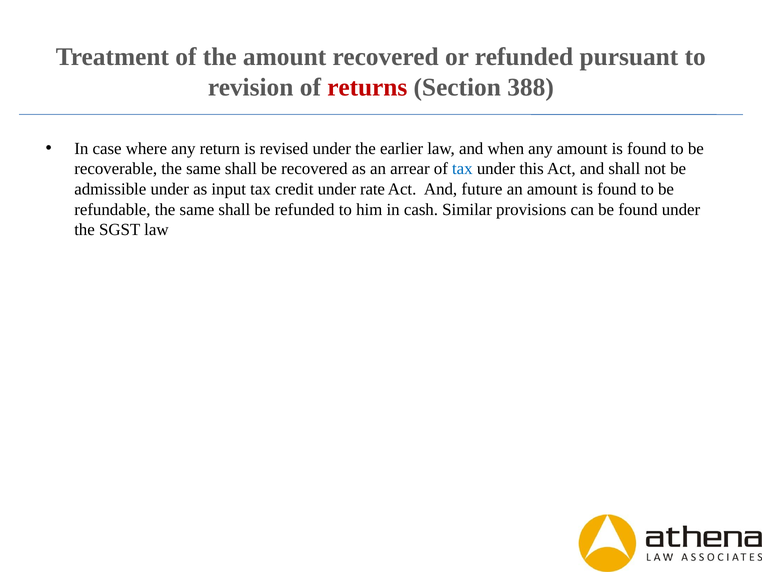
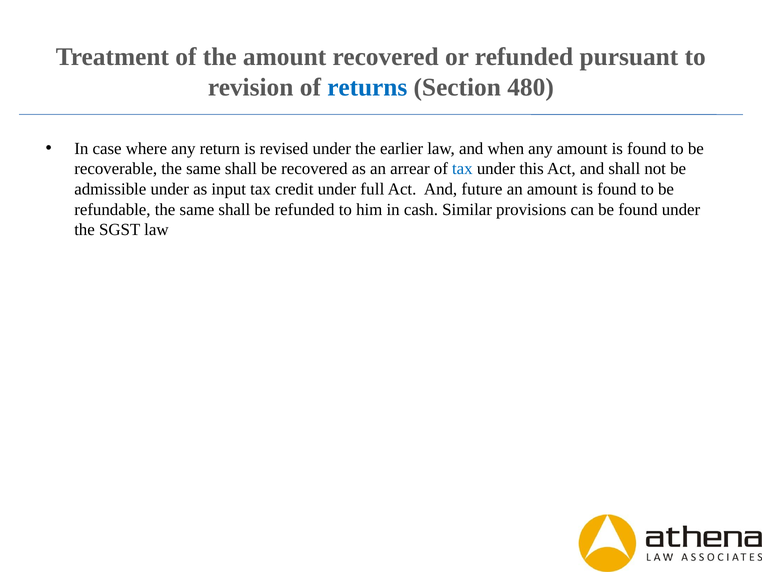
returns colour: red -> blue (367, 88)
388: 388 -> 480 (531, 88)
rate: rate -> full (372, 189)
